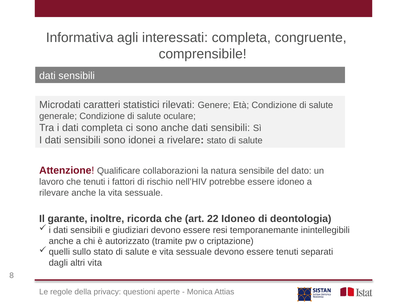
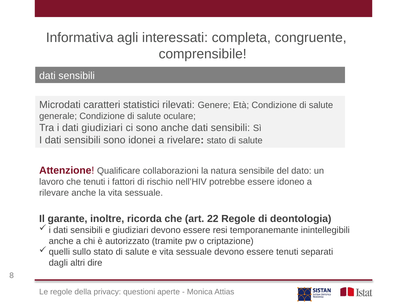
dati completa: completa -> giudiziari (102, 128)
22 Idoneo: Idoneo -> Regole (238, 218)
altri vita: vita -> dire (95, 263)
